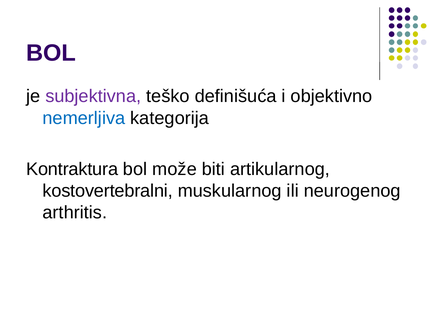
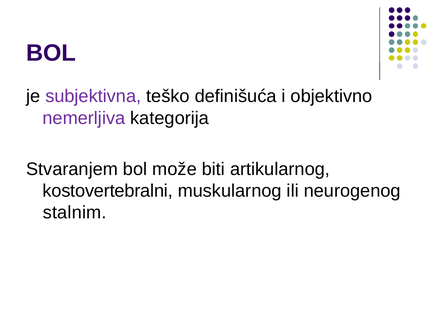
nemerljiva colour: blue -> purple (84, 118)
Kontraktura: Kontraktura -> Stvaranjem (72, 169)
arthritis: arthritis -> stalnim (75, 213)
